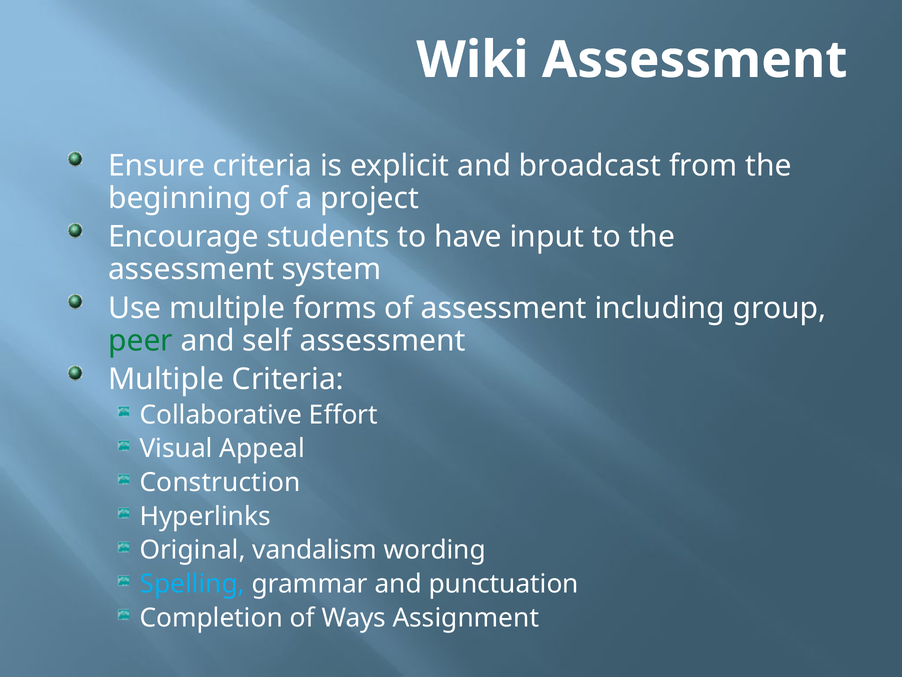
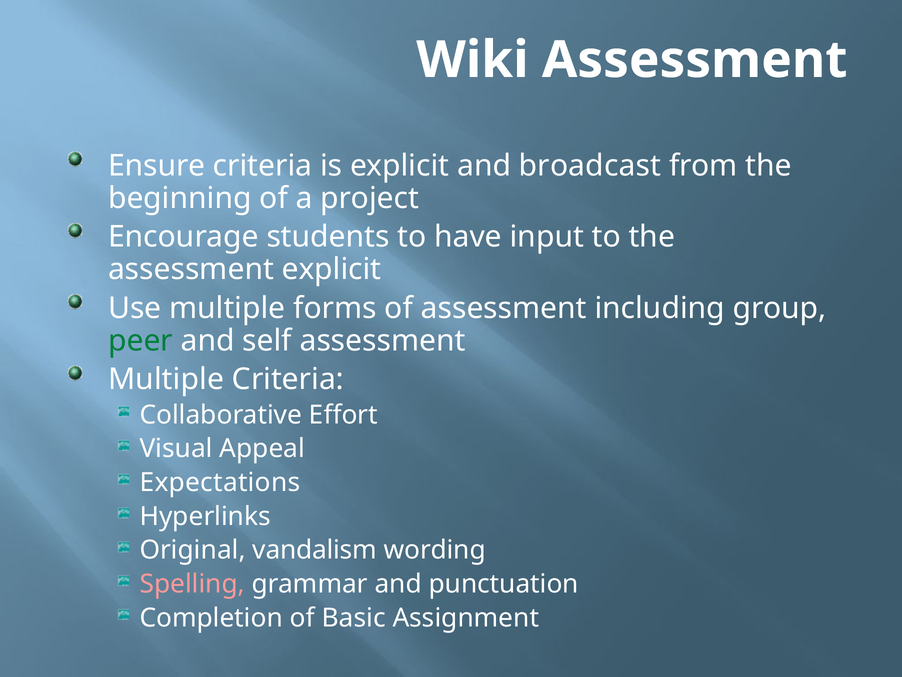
assessment system: system -> explicit (331, 269)
Construction: Construction -> Expectations (220, 482)
Spelling colour: light blue -> pink (192, 584)
Ways: Ways -> Basic (354, 617)
